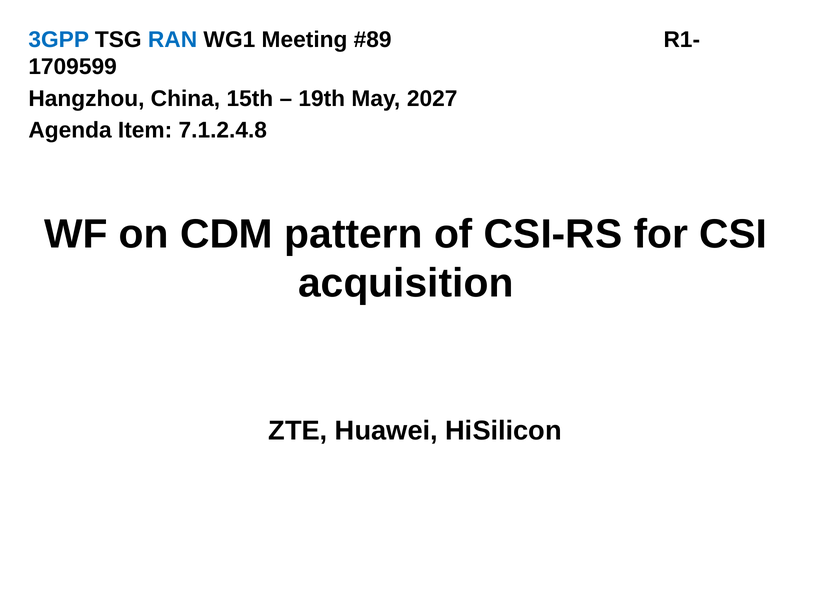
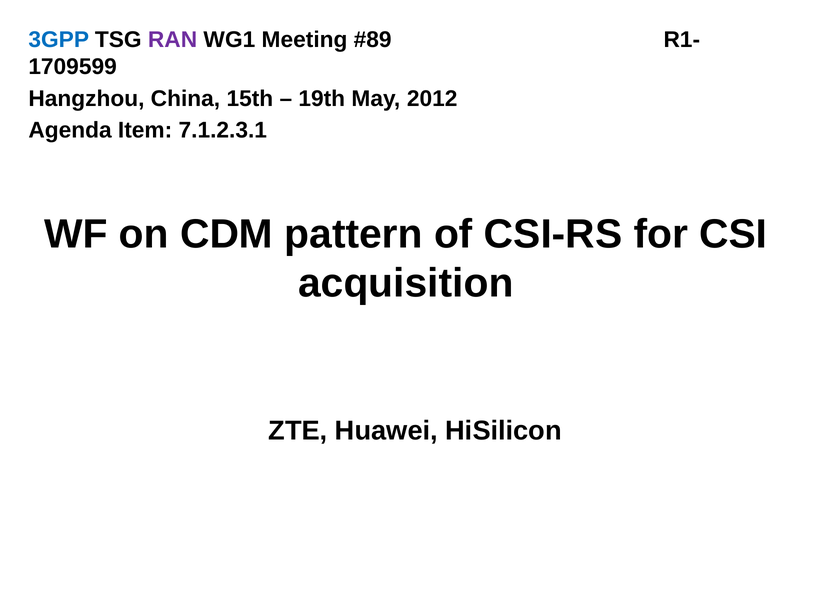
RAN colour: blue -> purple (173, 40)
2027: 2027 -> 2012 (432, 99)
7.1.2.4.8: 7.1.2.4.8 -> 7.1.2.3.1 (223, 130)
